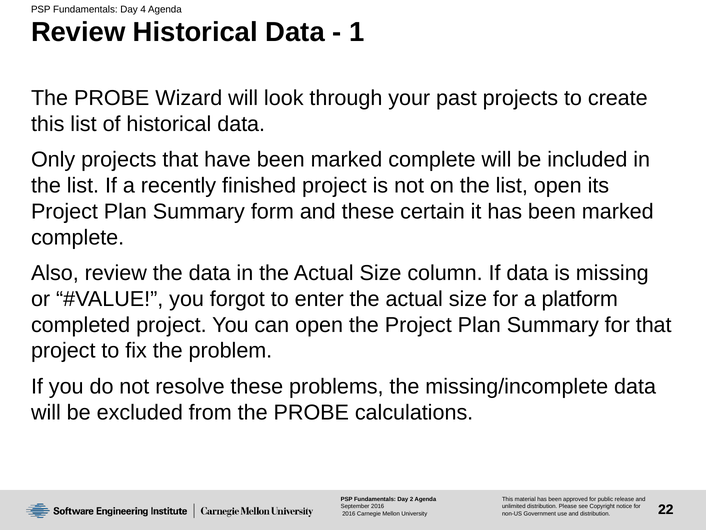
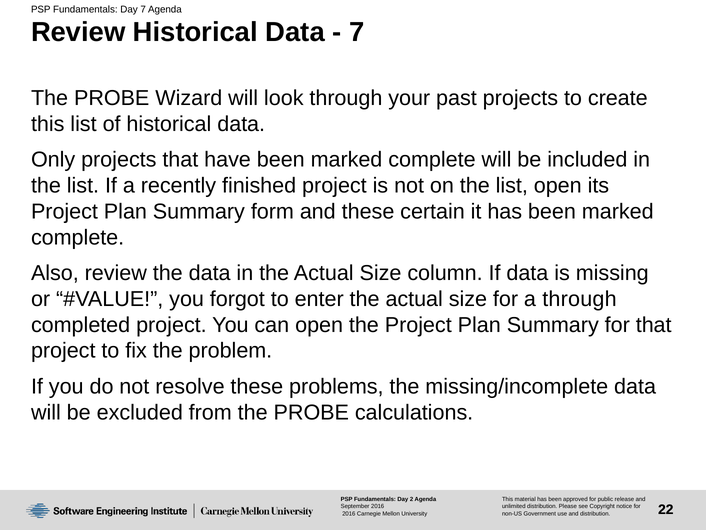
4: 4 -> 7 (143, 10)
1: 1 -> 7 (357, 32)
a platform: platform -> through (579, 299)
